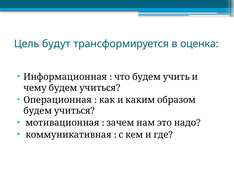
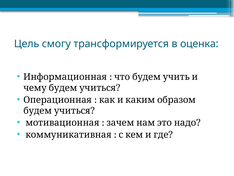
будут: будут -> смогу (56, 44)
